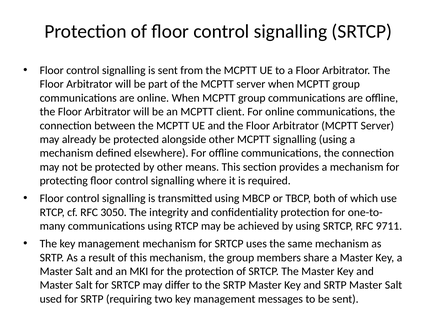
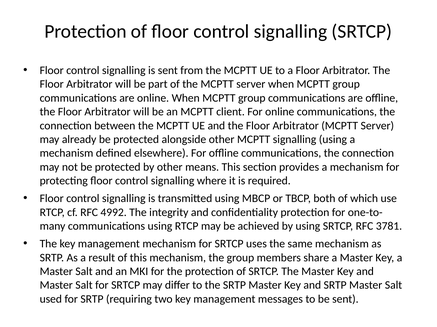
3050: 3050 -> 4992 (114, 213)
9711: 9711 -> 3781 (389, 227)
